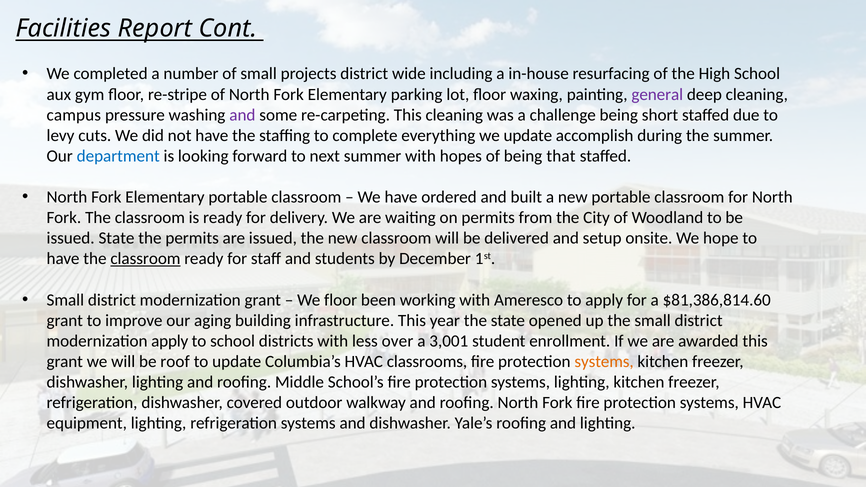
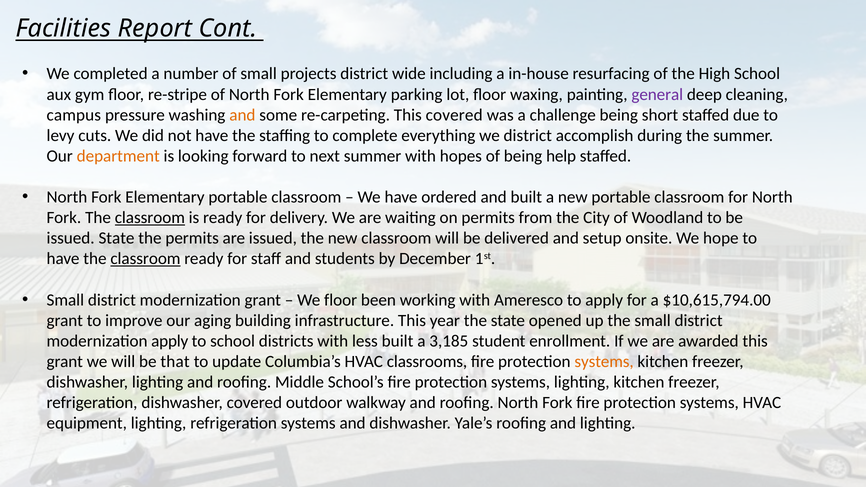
and colour: purple -> orange (242, 115)
This cleaning: cleaning -> covered (454, 115)
we update: update -> district (528, 135)
department colour: blue -> orange (118, 156)
that: that -> help (561, 156)
classroom underline: none -> present (150, 218)
$81,386,814.60: $81,386,814.60 -> $10,615,794.00 (717, 300)
less over: over -> built (398, 341)
3,001: 3,001 -> 3,185 (449, 341)
roof: roof -> that (175, 362)
